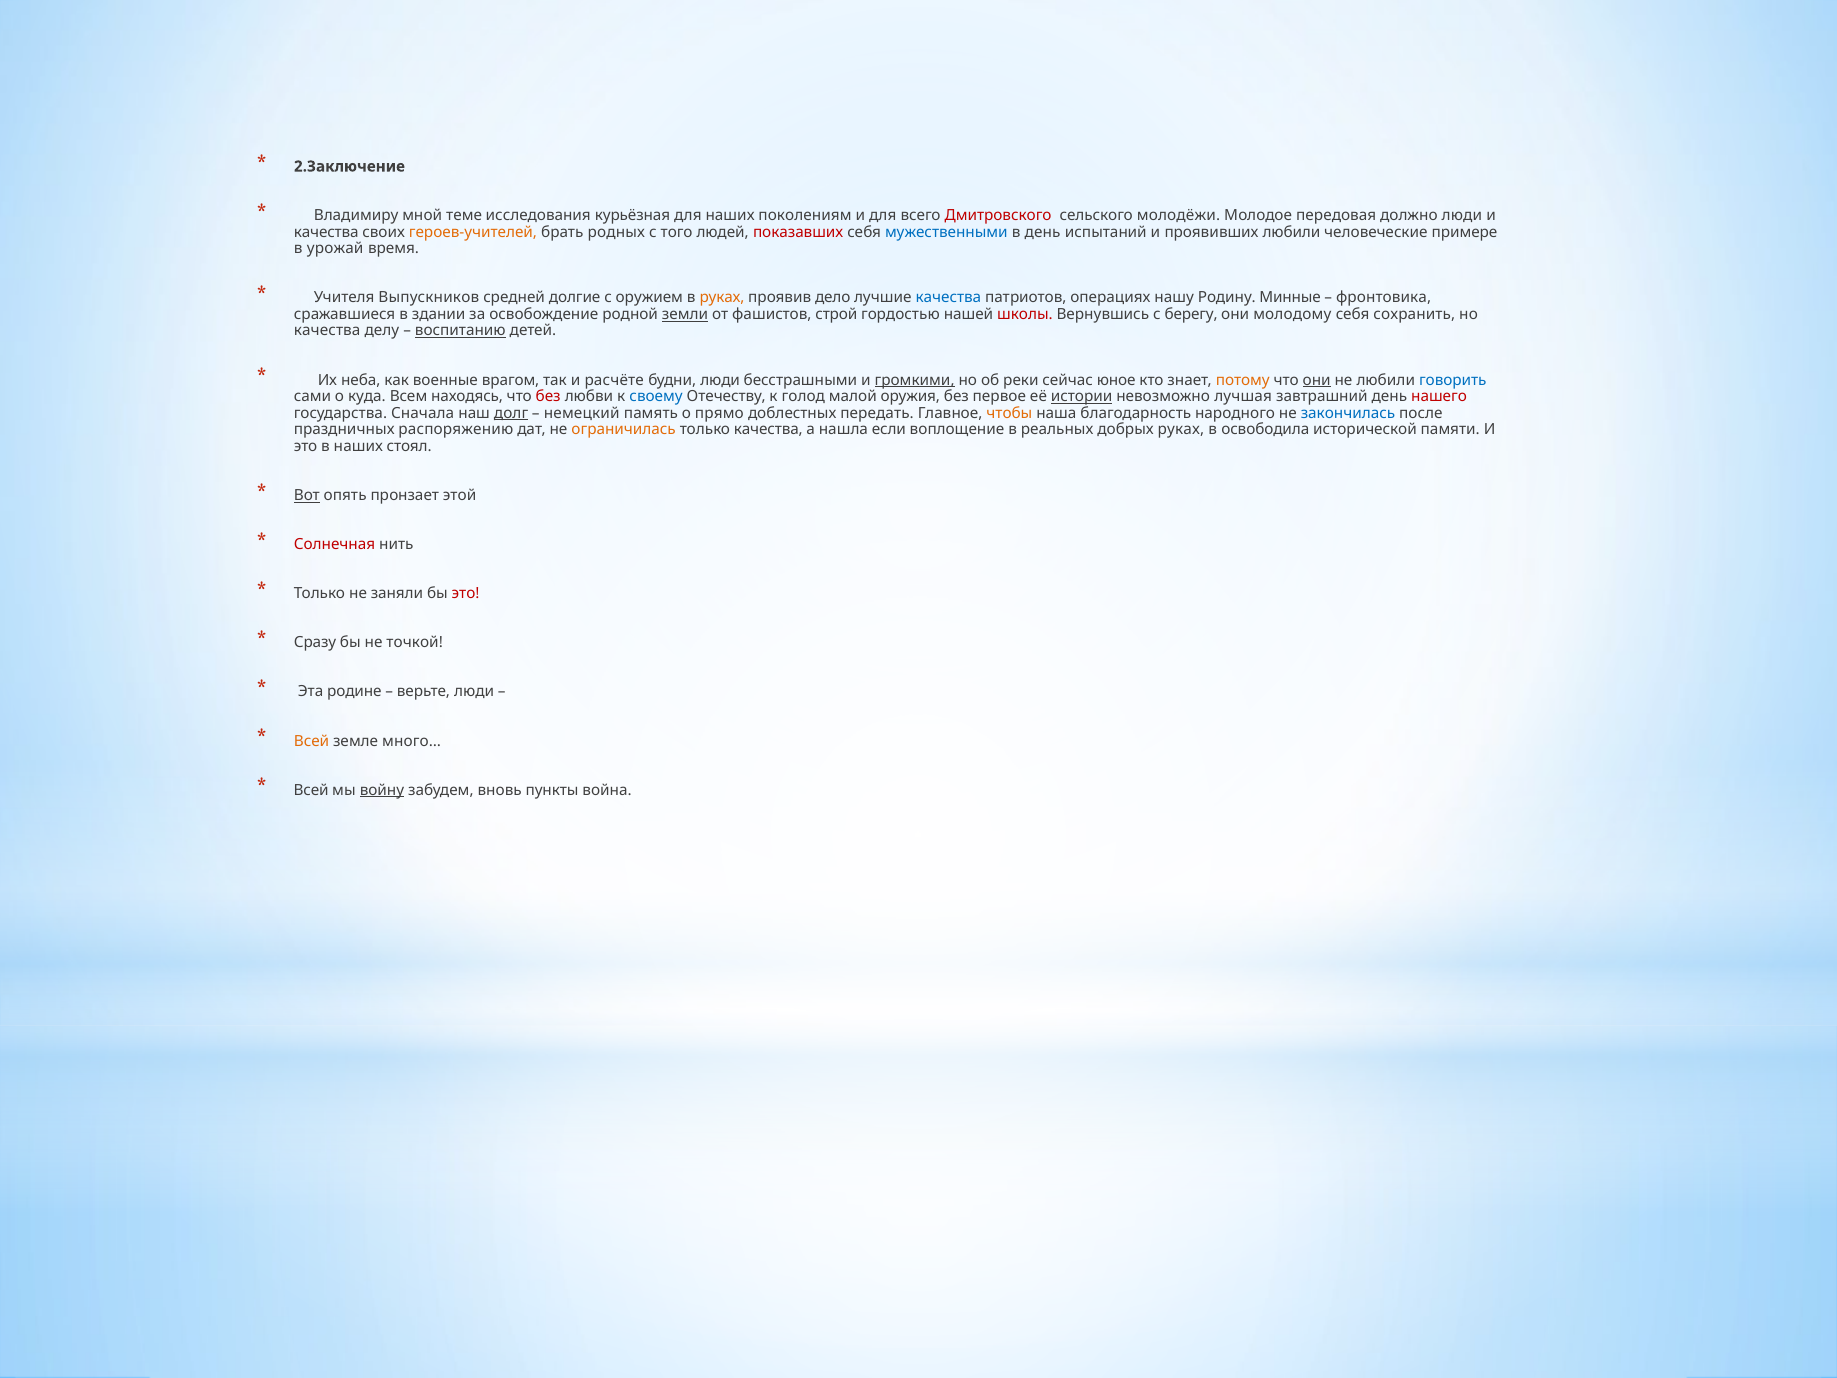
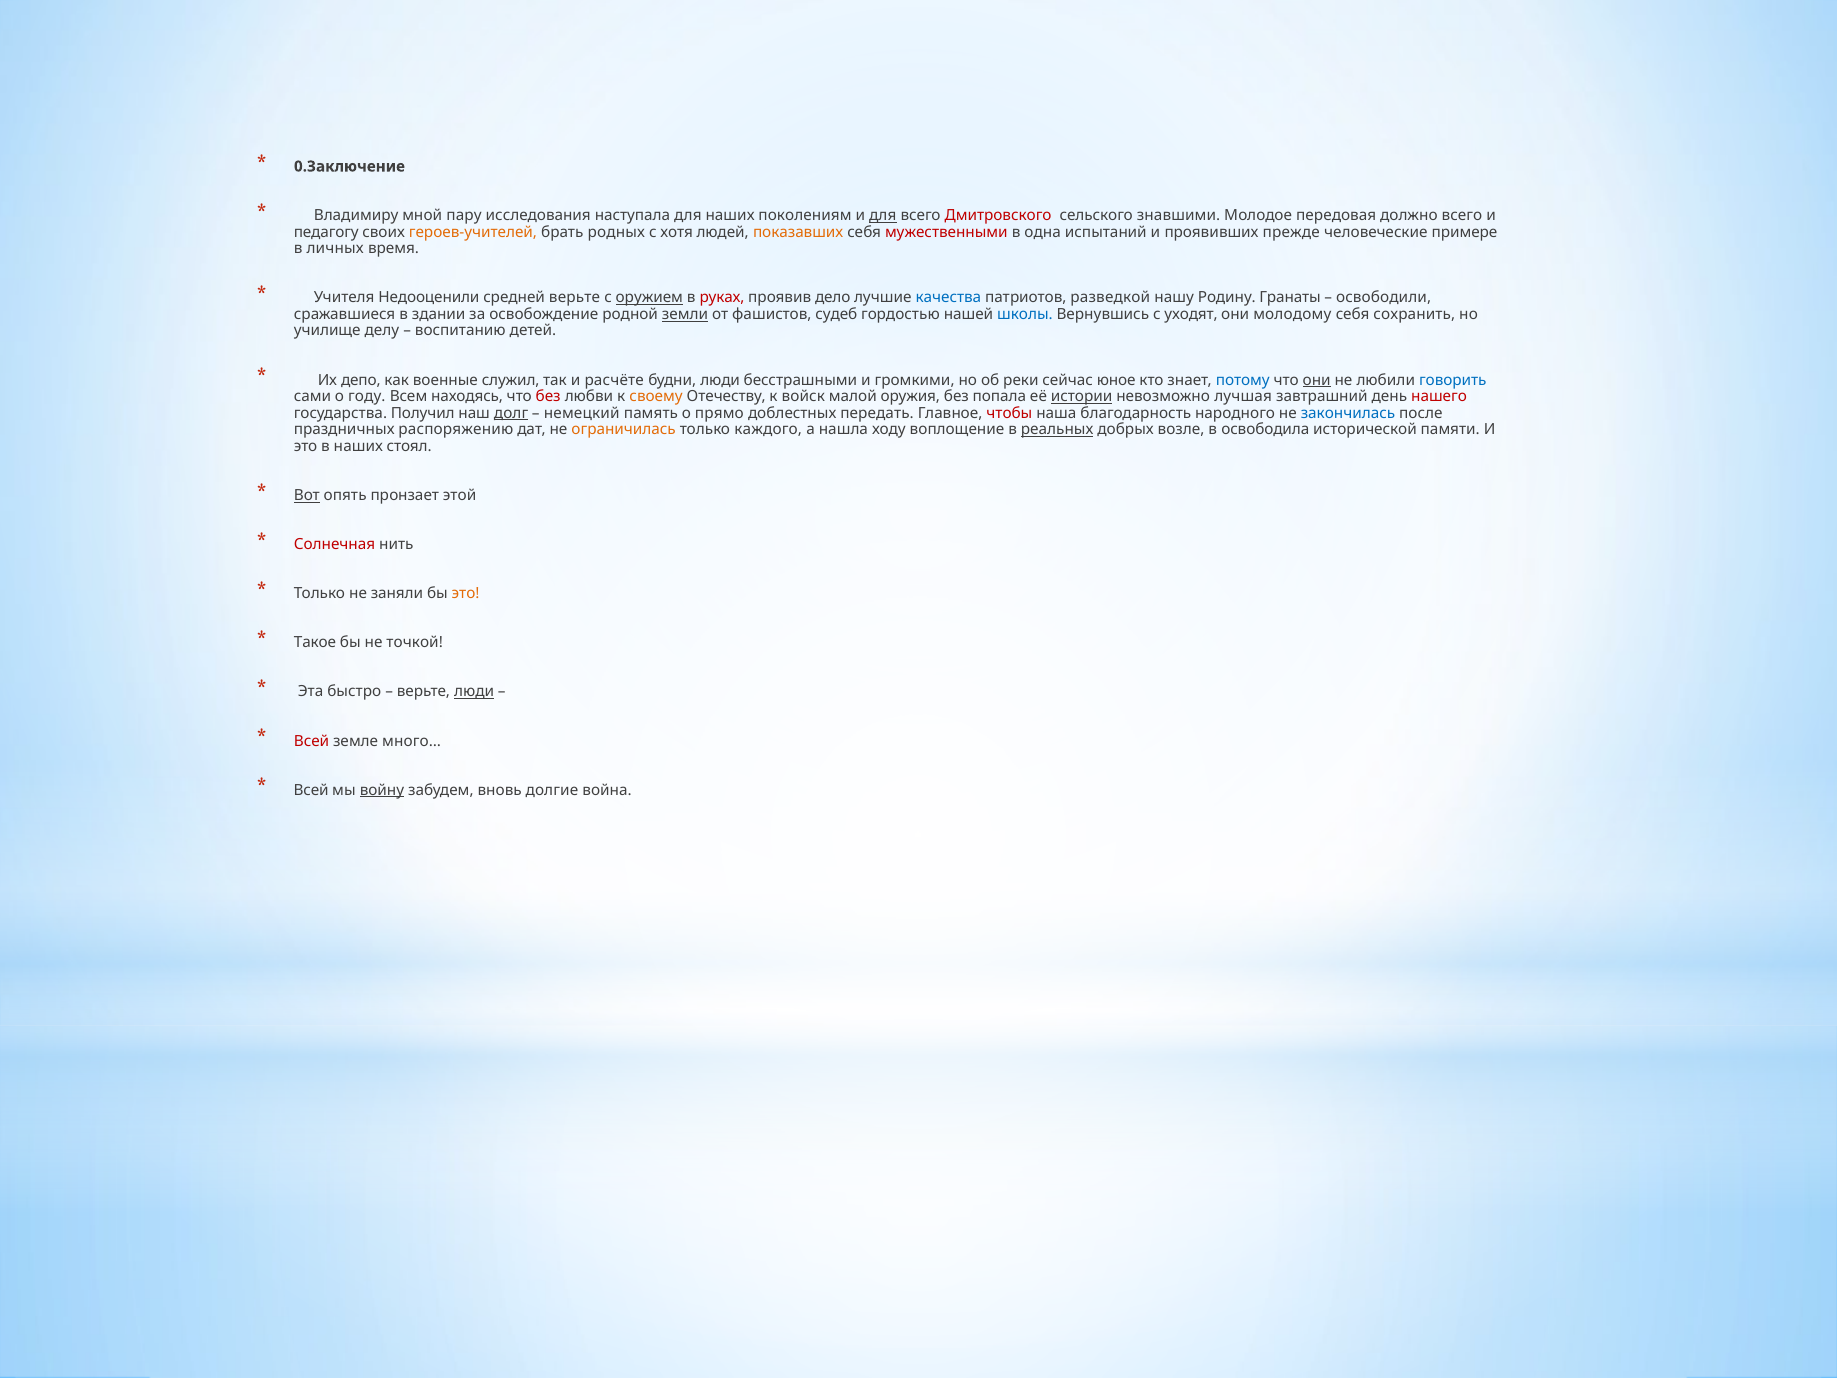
2.Заключение: 2.Заключение -> 0.Заключение (349, 166)
теме: теме -> пару (464, 216)
курьёзная: курьёзная -> наступала (632, 216)
для underline: none -> present (883, 216)
молодёжи: молодёжи -> знавшими (1179, 216)
должно люди: люди -> всего (1462, 216)
качества: качества -> педагогу (326, 232)
того: того -> хотя (677, 232)
показавших colour: red -> orange (798, 232)
мужественными colour: blue -> red (946, 232)
в день: день -> одна (1043, 232)
проявивших любили: любили -> прежде (1291, 232)
урожай: урожай -> личных (335, 249)
Выпускников: Выпускников -> Недооценили (429, 298)
средней долгие: долгие -> верьте (575, 298)
оружием underline: none -> present (649, 298)
руках colour: orange -> red (722, 298)
операциях: операциях -> разведкой (1110, 298)
Минные: Минные -> Гранаты (1290, 298)
фронтовика: фронтовика -> освободили (1384, 298)
строй: строй -> судеб (836, 314)
школы colour: red -> blue (1025, 314)
берегу: берегу -> уходят (1191, 314)
качества: качества -> училище (327, 331)
воспитанию underline: present -> none (460, 331)
неба: неба -> депо (361, 380)
врагом: врагом -> служил (511, 380)
громкими underline: present -> none (915, 380)
потому colour: orange -> blue (1243, 380)
куда: куда -> году (367, 397)
своему colour: blue -> orange (656, 397)
голод: голод -> войск (803, 397)
первое: первое -> попала (999, 397)
Сначала: Сначала -> Получил (423, 413)
чтобы colour: orange -> red (1009, 413)
только качества: качества -> каждого (768, 430)
если: если -> ходу (889, 430)
реальных underline: none -> present (1057, 430)
добрых руках: руках -> возле (1181, 430)
это colour: red -> orange (466, 594)
Сразу: Сразу -> Такое (315, 643)
родине: родине -> быстро (354, 692)
люди underline: none -> present (474, 692)
Всей colour: orange -> red (312, 741)
пункты: пункты -> долгие (552, 790)
